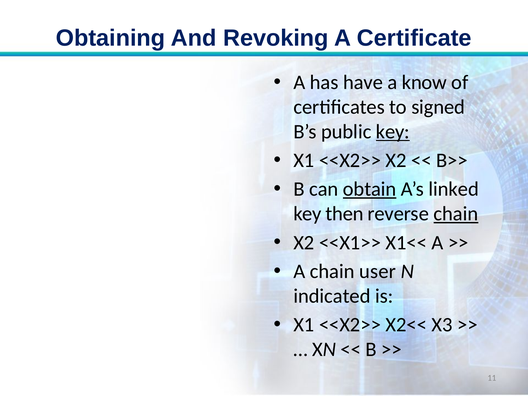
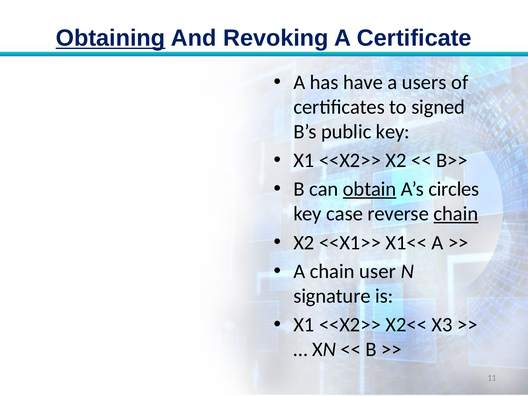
Obtaining underline: none -> present (110, 38)
know: know -> users (424, 82)
key underline: present -> none (393, 132)
linked: linked -> circles (454, 189)
then: then -> case (345, 214)
indicated: indicated -> signature (332, 296)
